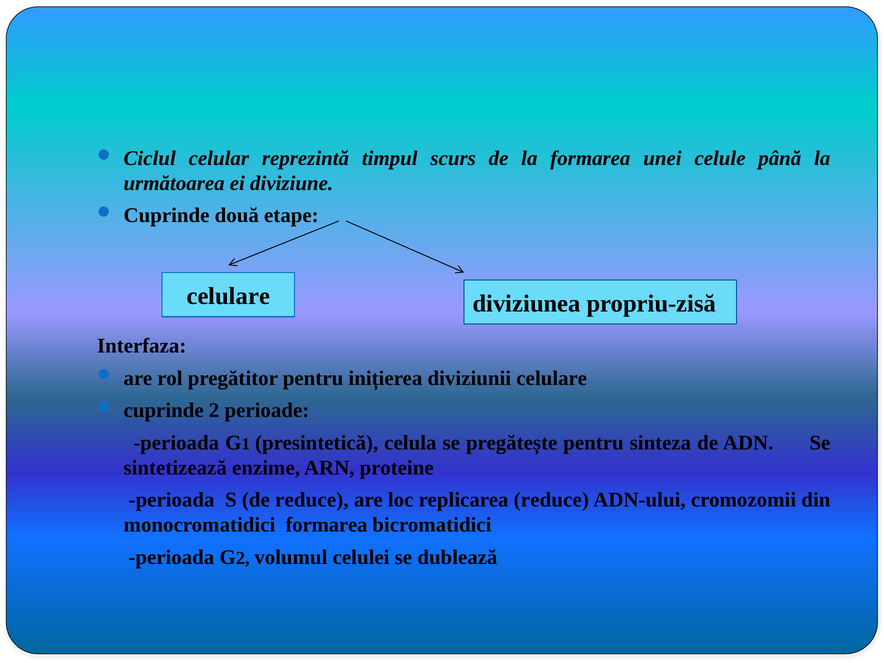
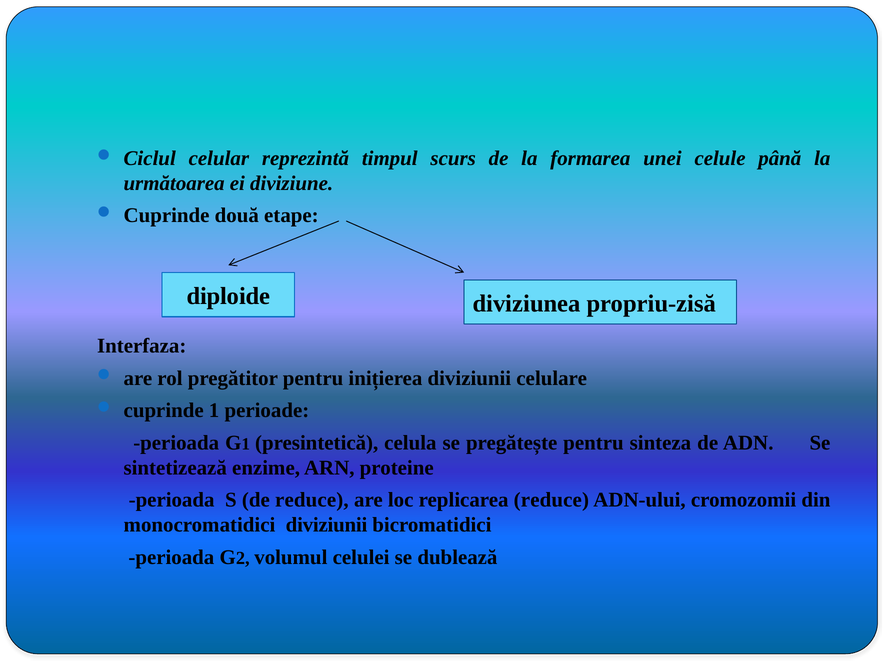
celulare: celulare -> diploide (228, 296)
cuprinde 2: 2 -> 1 (214, 410)
monocromatidici formarea: formarea -> diviziunii (327, 525)
